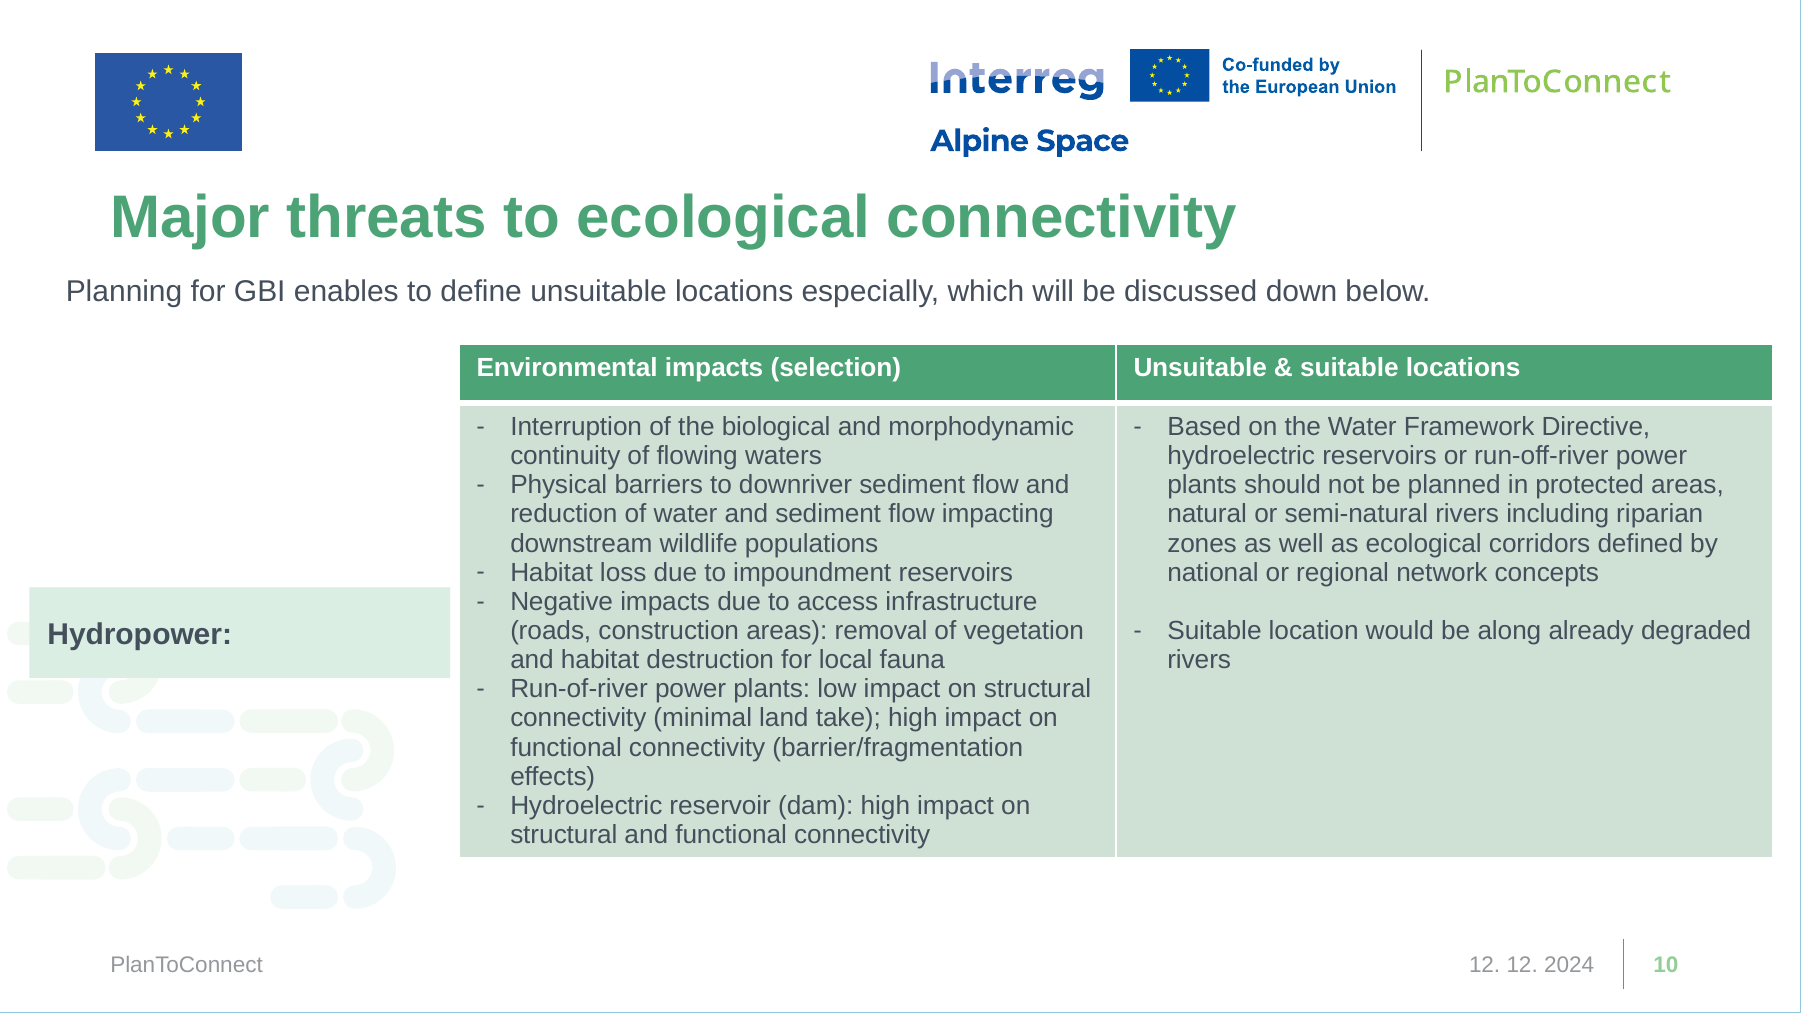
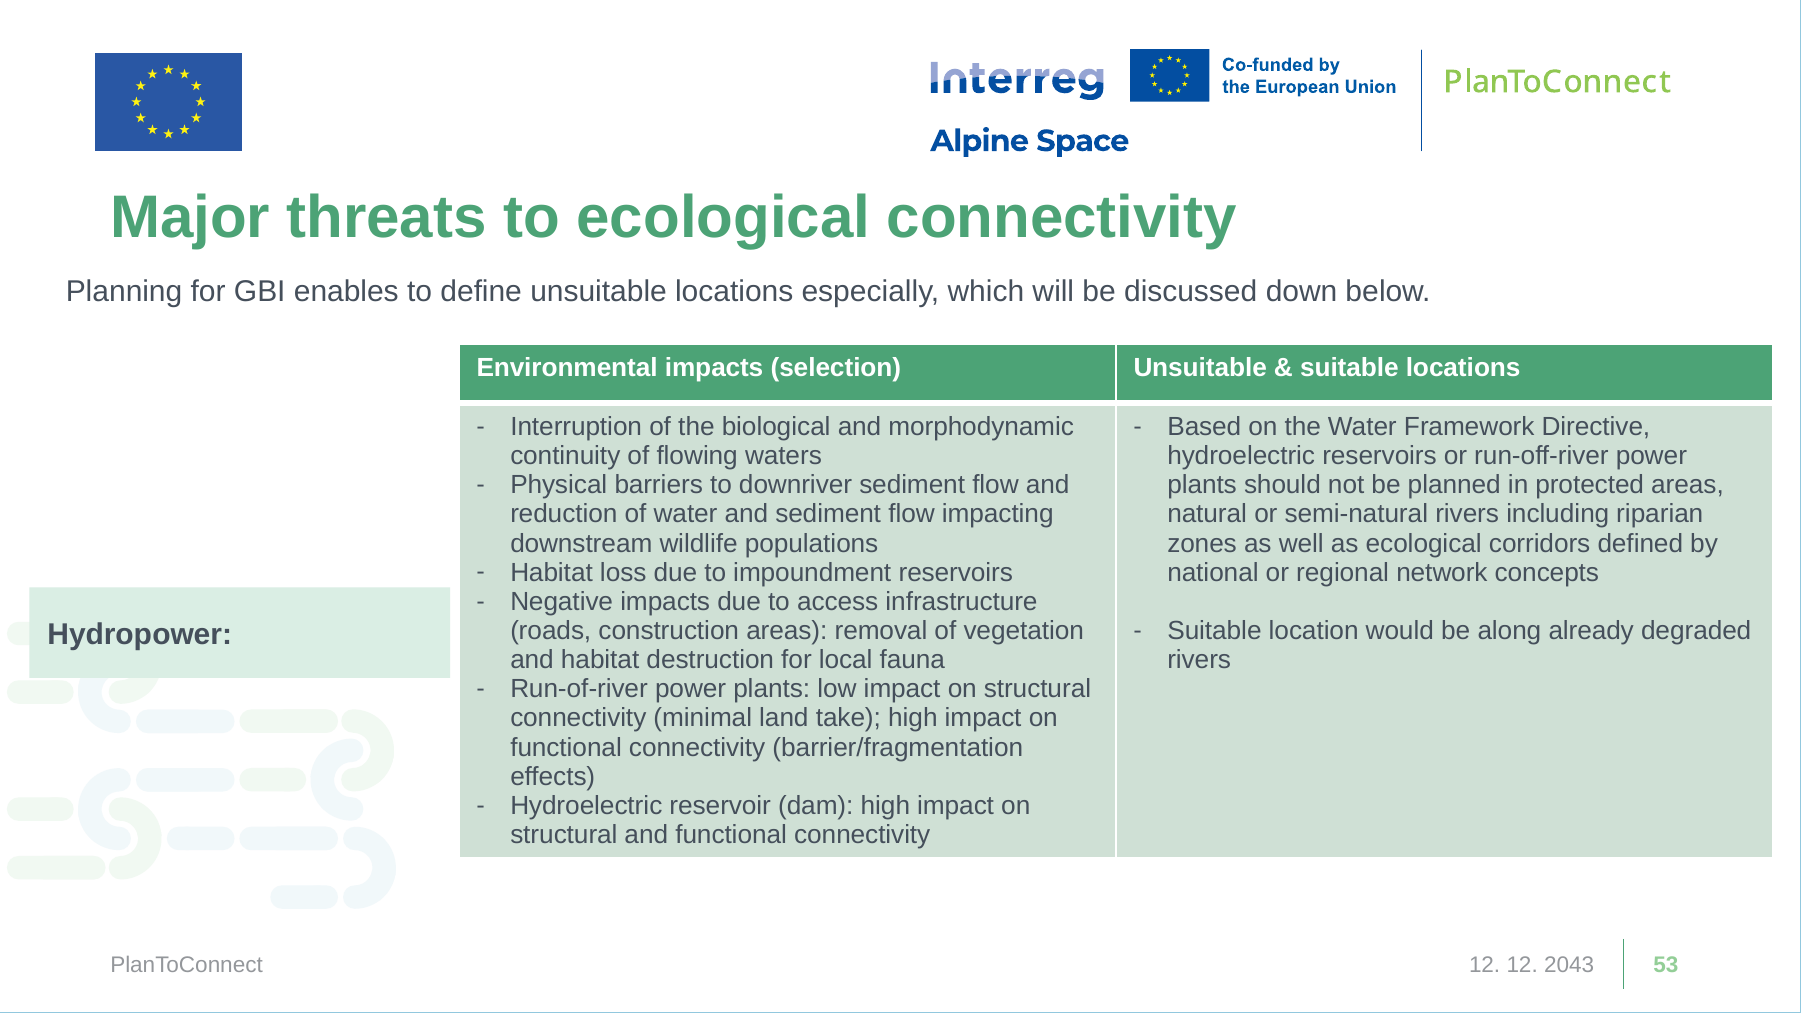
2024: 2024 -> 2043 (1569, 965)
10: 10 -> 53 (1666, 965)
